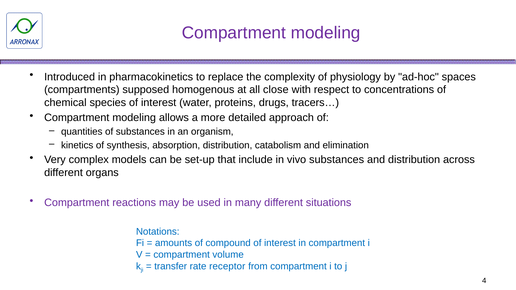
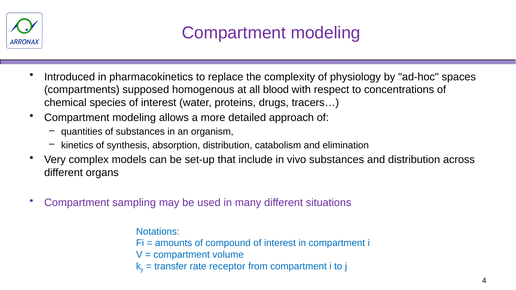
close: close -> blood (276, 90)
reactions: reactions -> sampling (134, 203)
